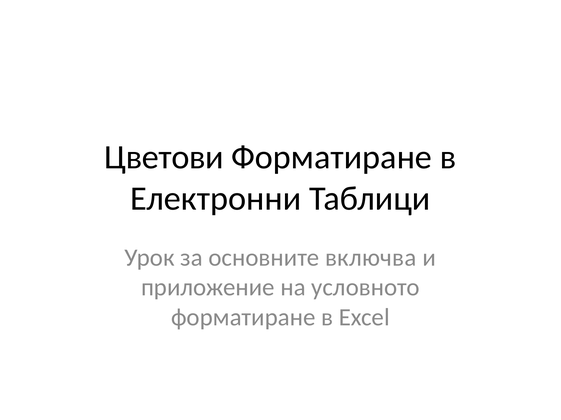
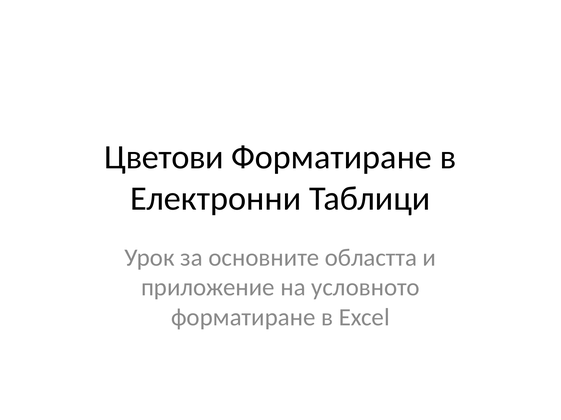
включва: включва -> областта (371, 258)
